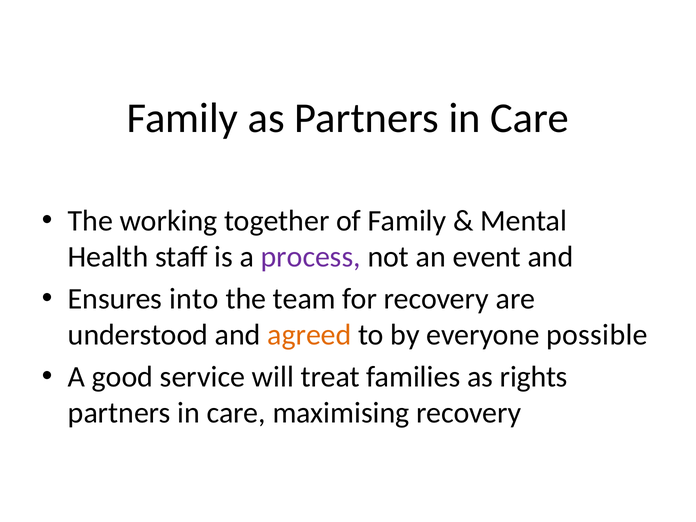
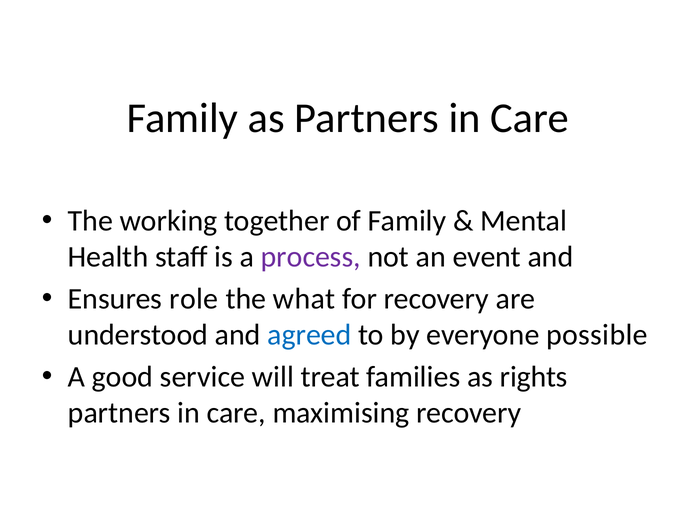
into: into -> role (194, 299)
team: team -> what (304, 299)
agreed colour: orange -> blue (309, 335)
